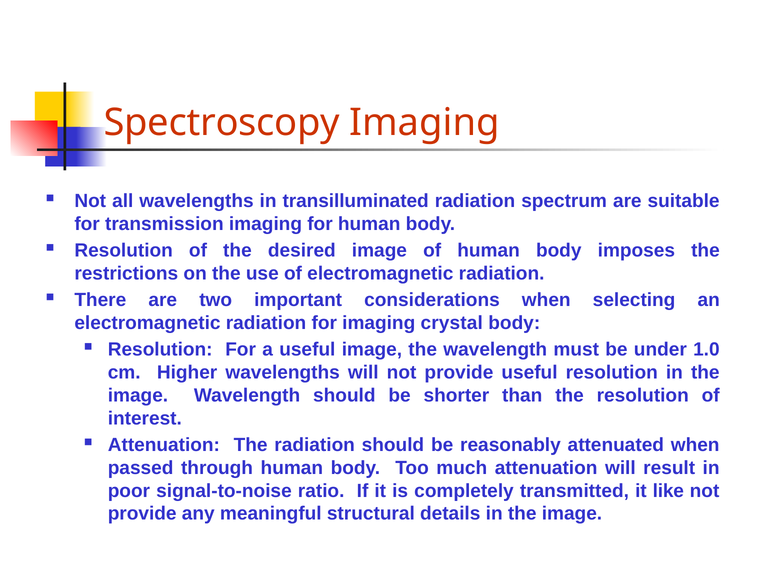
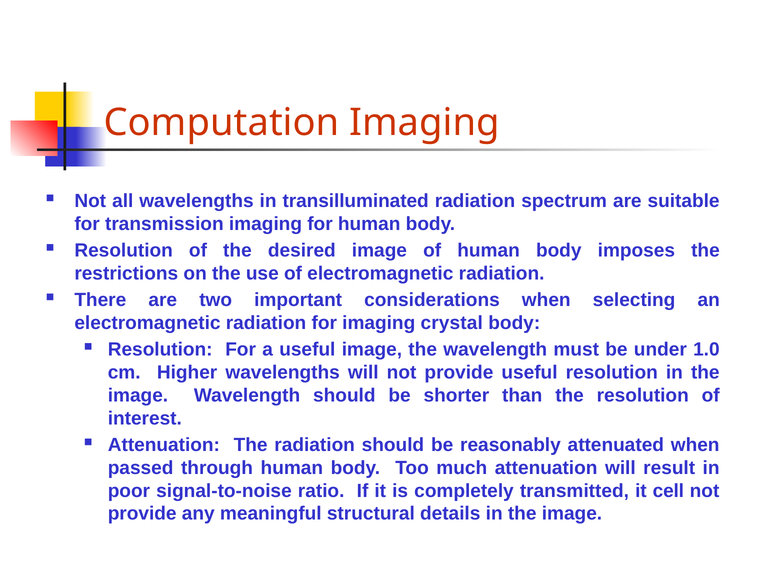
Spectroscopy: Spectroscopy -> Computation (222, 123)
like: like -> cell (668, 491)
